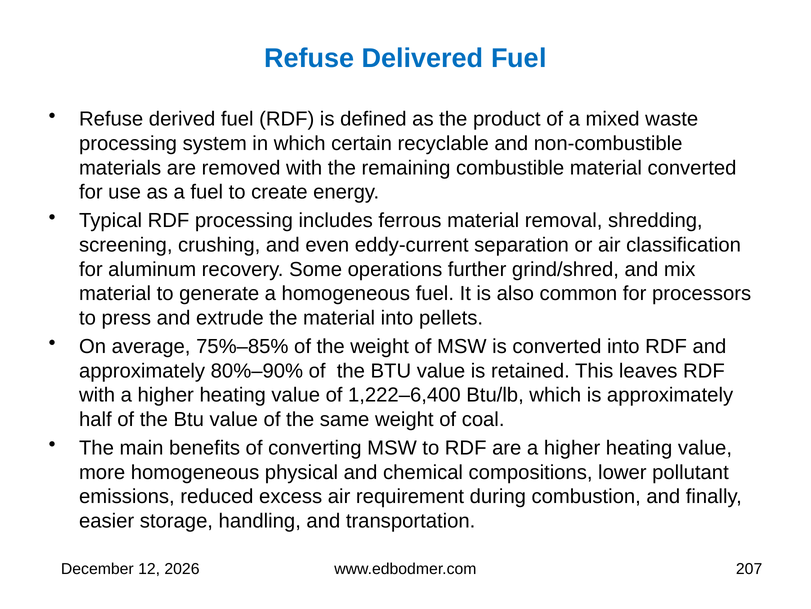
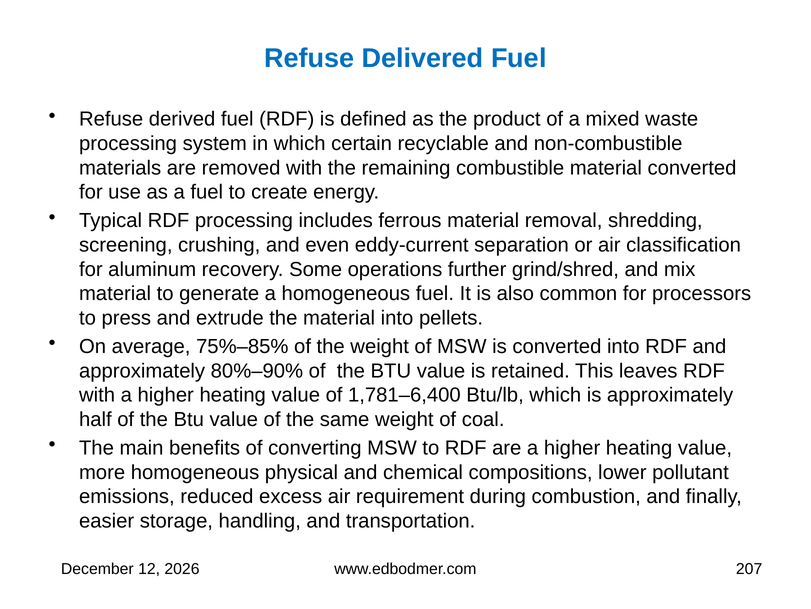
1,222–6,400: 1,222–6,400 -> 1,781–6,400 (404, 395)
